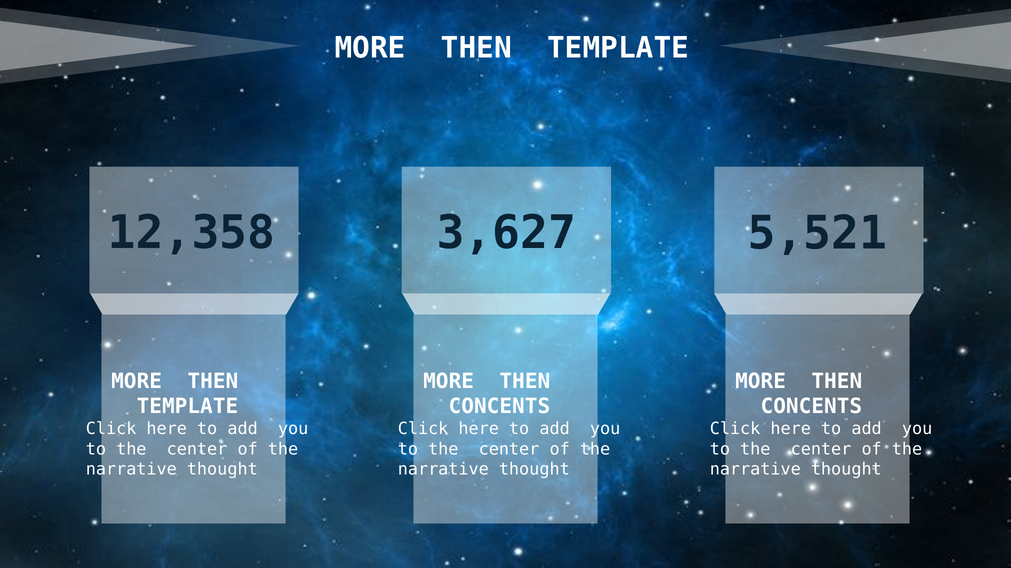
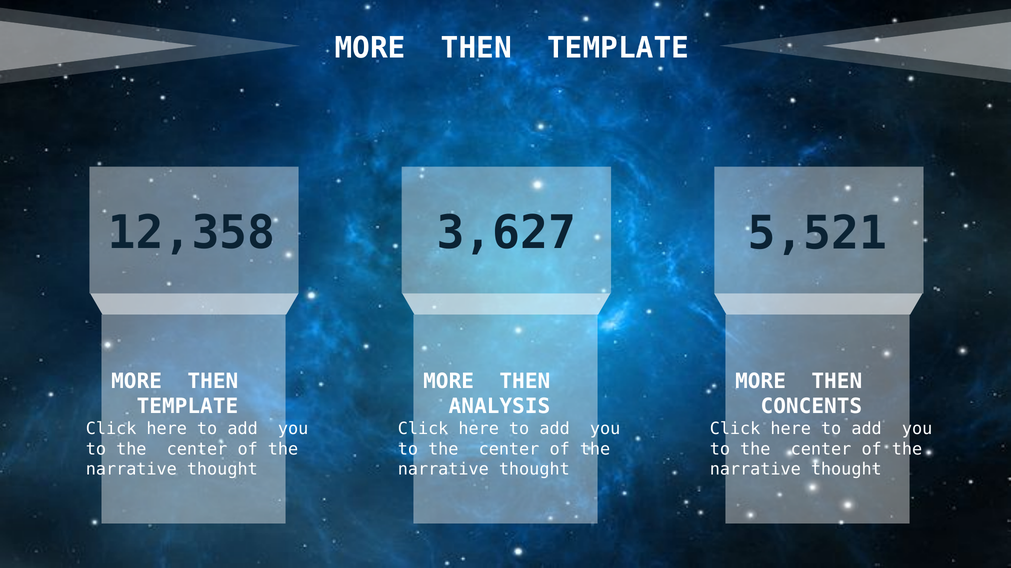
CONCENTS: CONCENTS -> ANALYSIS (499, 407)
